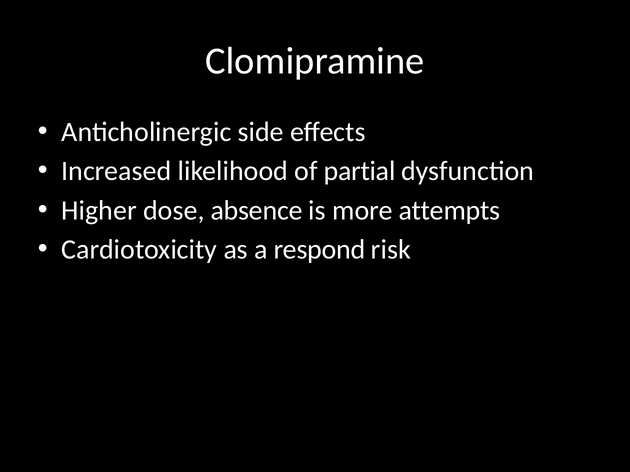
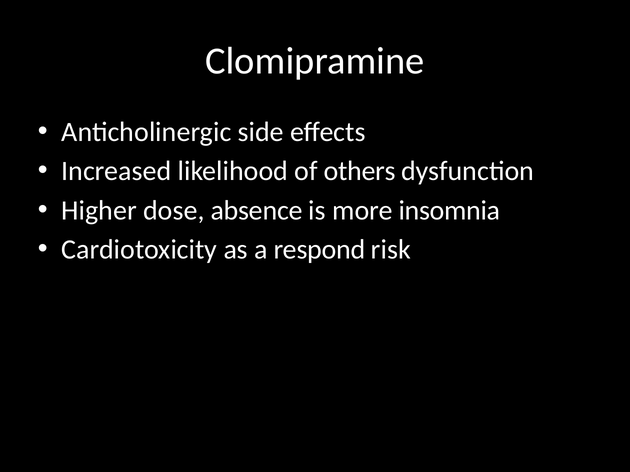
partial: partial -> others (360, 171)
attempts: attempts -> insomnia (449, 211)
